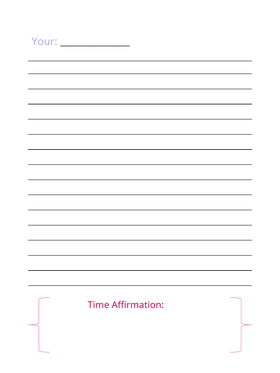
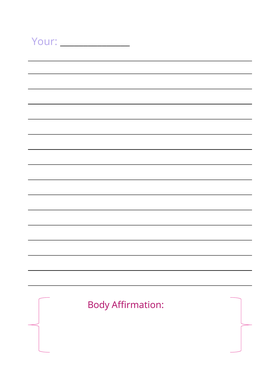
Time: Time -> Body (99, 305)
